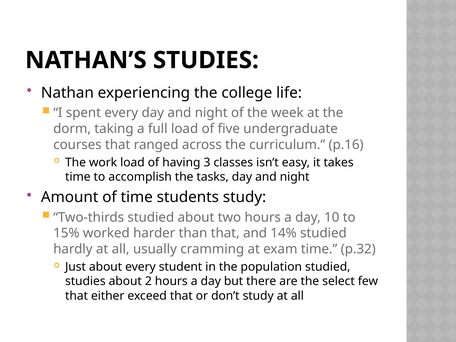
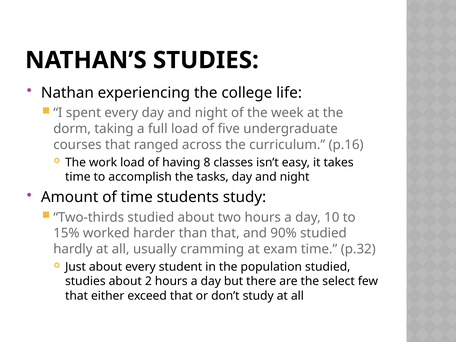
3: 3 -> 8 (207, 162)
14%: 14% -> 90% (284, 233)
